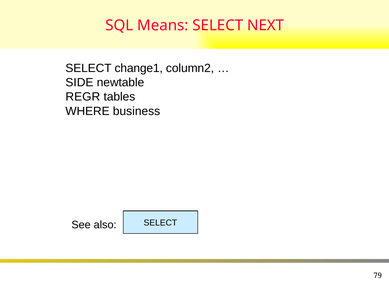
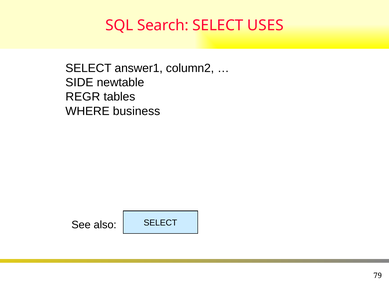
Means: Means -> Search (163, 25)
NEXT: NEXT -> USES (265, 25)
change1: change1 -> answer1 (139, 68)
